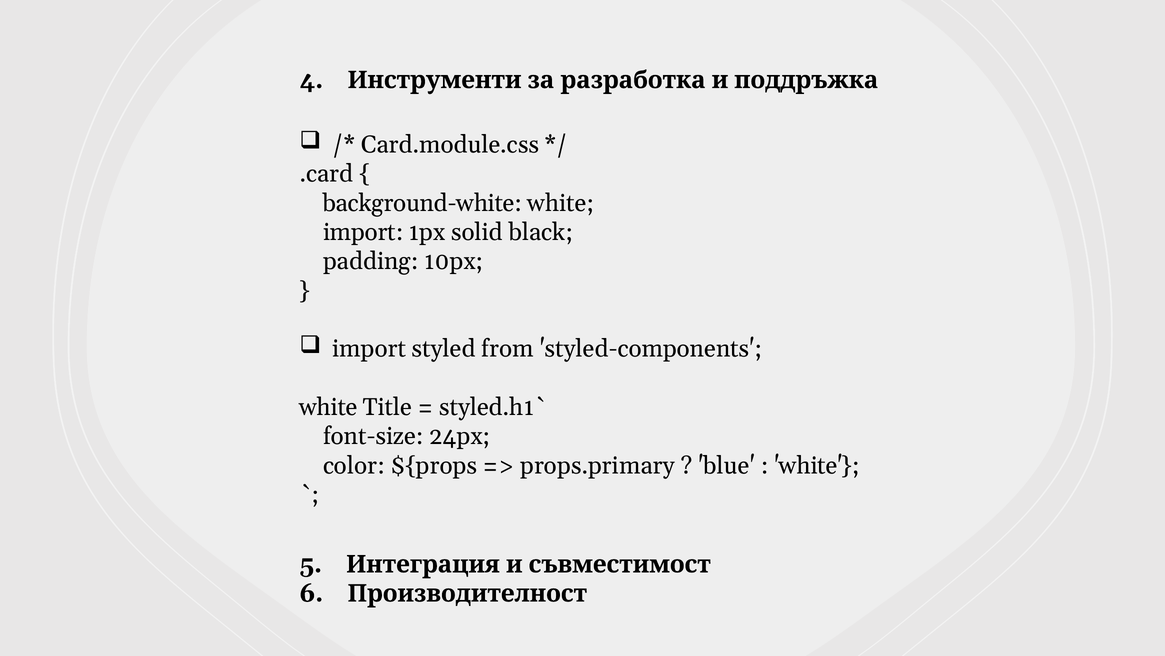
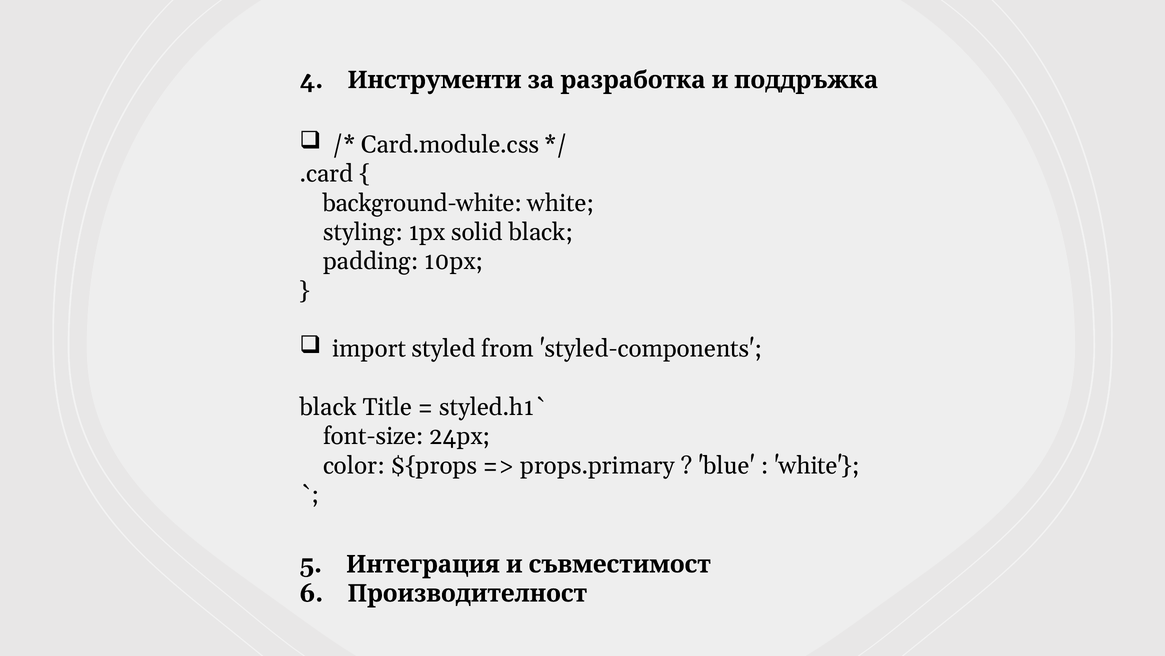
import: import -> styling (363, 232)
white: white -> black (328, 407)
